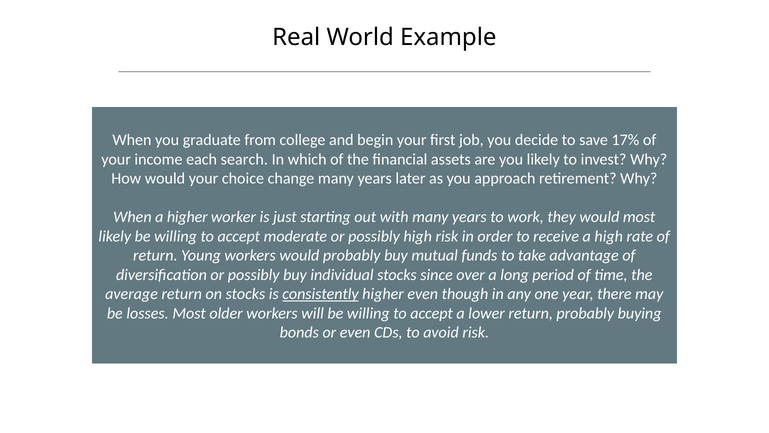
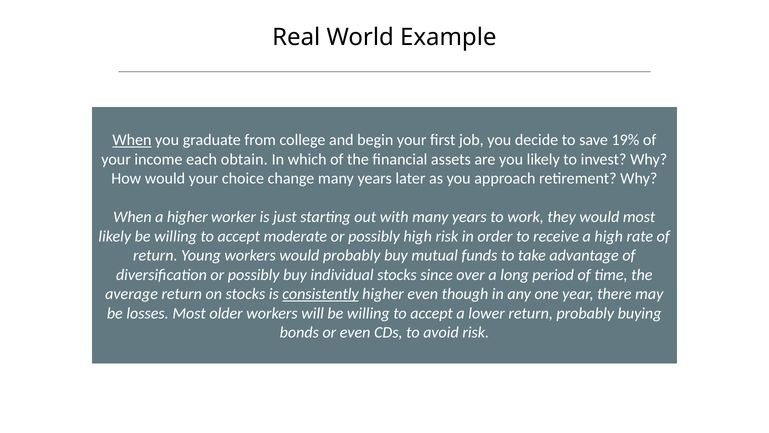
When underline: none -> present (132, 140)
17%: 17% -> 19% (625, 140)
search: search -> obtain (244, 159)
